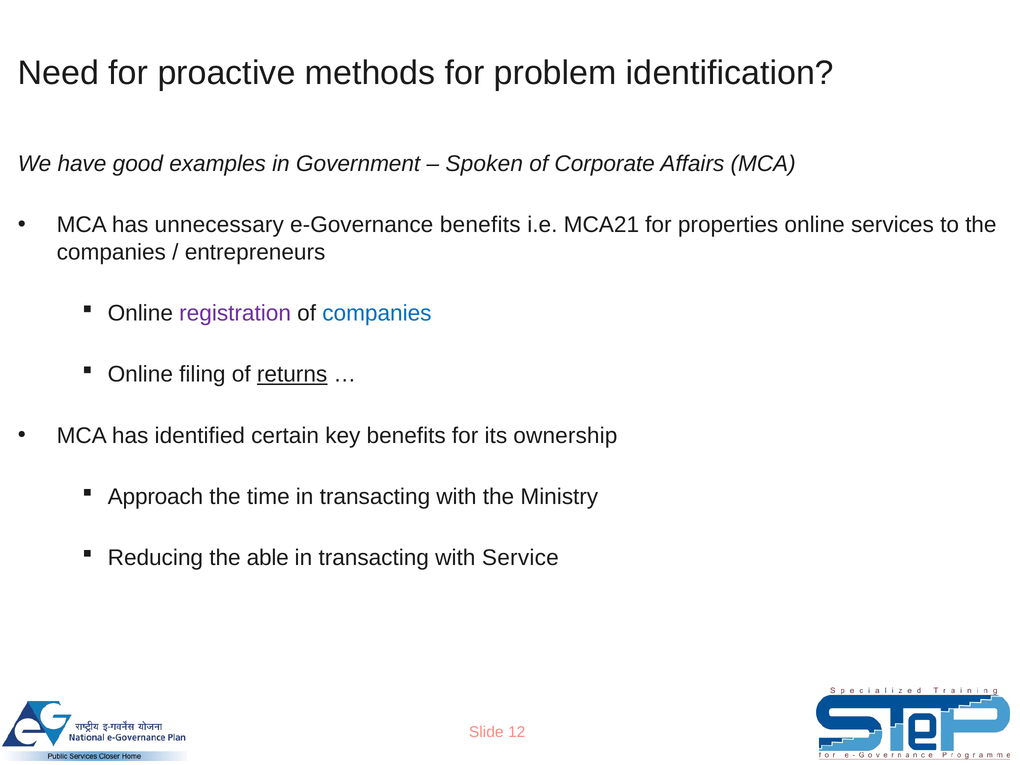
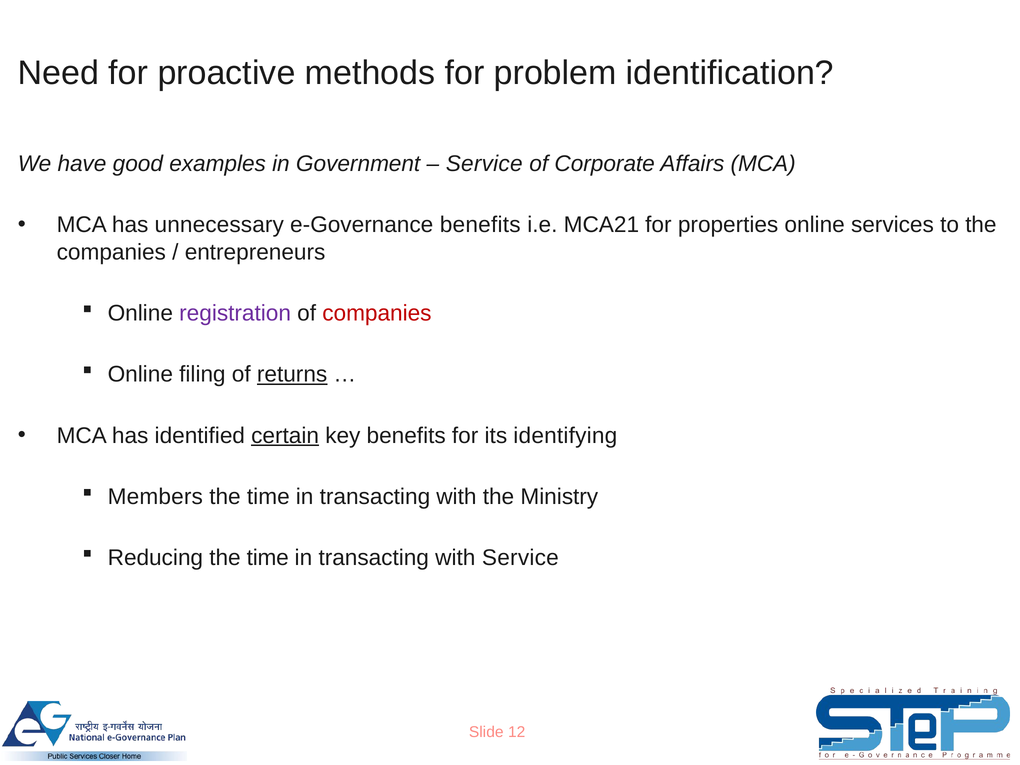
Spoken: Spoken -> Service (484, 164)
companies colour: blue -> red (377, 313)
certain underline: none -> present (285, 436)
ownership: ownership -> identifying (565, 436)
Approach: Approach -> Members (155, 497)
Reducing the able: able -> time (268, 558)
